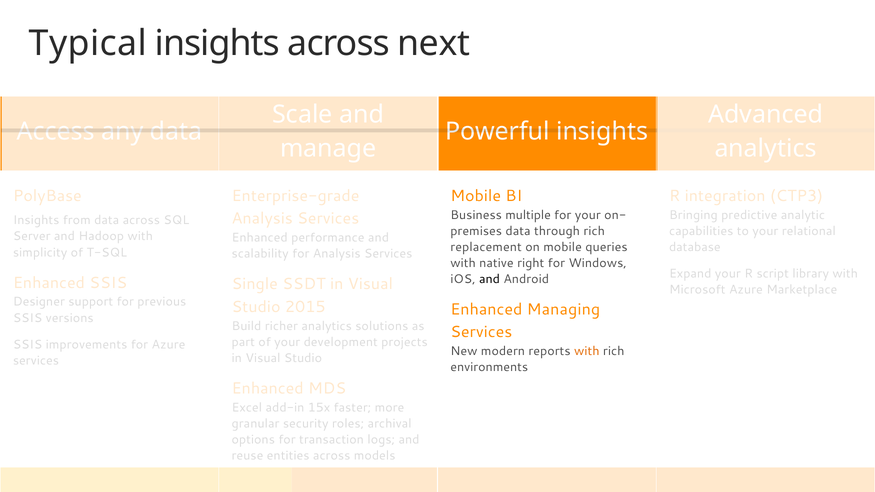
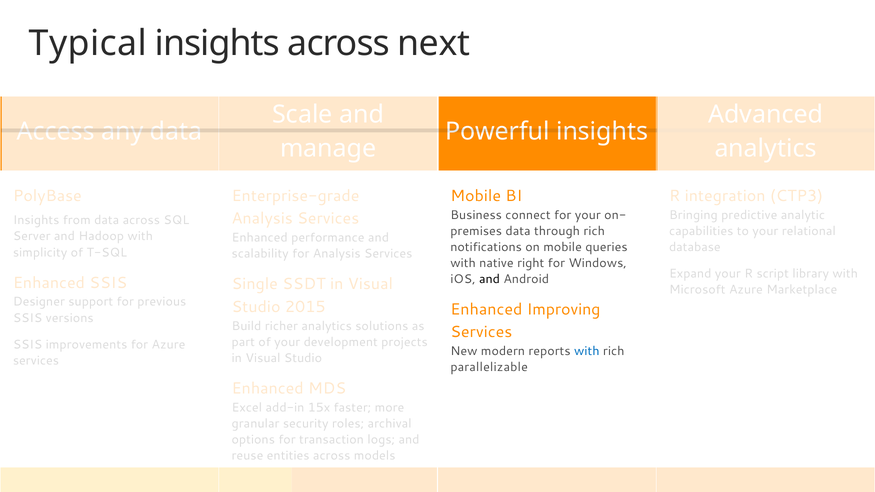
multiple: multiple -> connect (528, 215)
replacement: replacement -> notifications (486, 247)
Managing: Managing -> Improving (564, 309)
with colour: orange -> blue (587, 351)
environments: environments -> parallelizable (489, 367)
